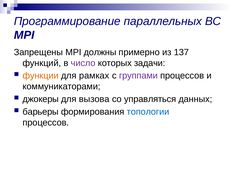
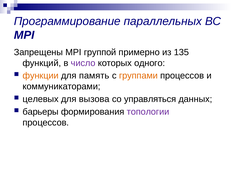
должны: должны -> группой (100, 52)
137: 137 -> 135 (181, 52)
задачи: задачи -> одного (150, 63)
рамках: рамках -> память (94, 76)
группами colour: purple -> orange (138, 76)
джокеры: джокеры -> целевых (41, 99)
топологии colour: blue -> purple (148, 112)
